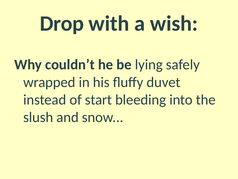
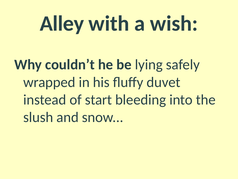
Drop: Drop -> Alley (62, 24)
